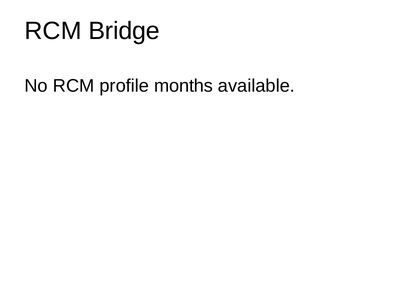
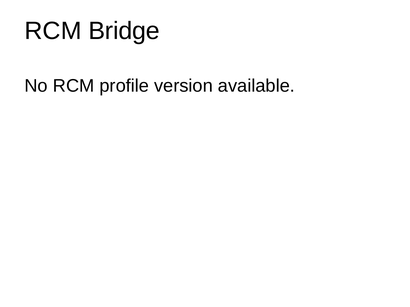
months: months -> version (184, 86)
